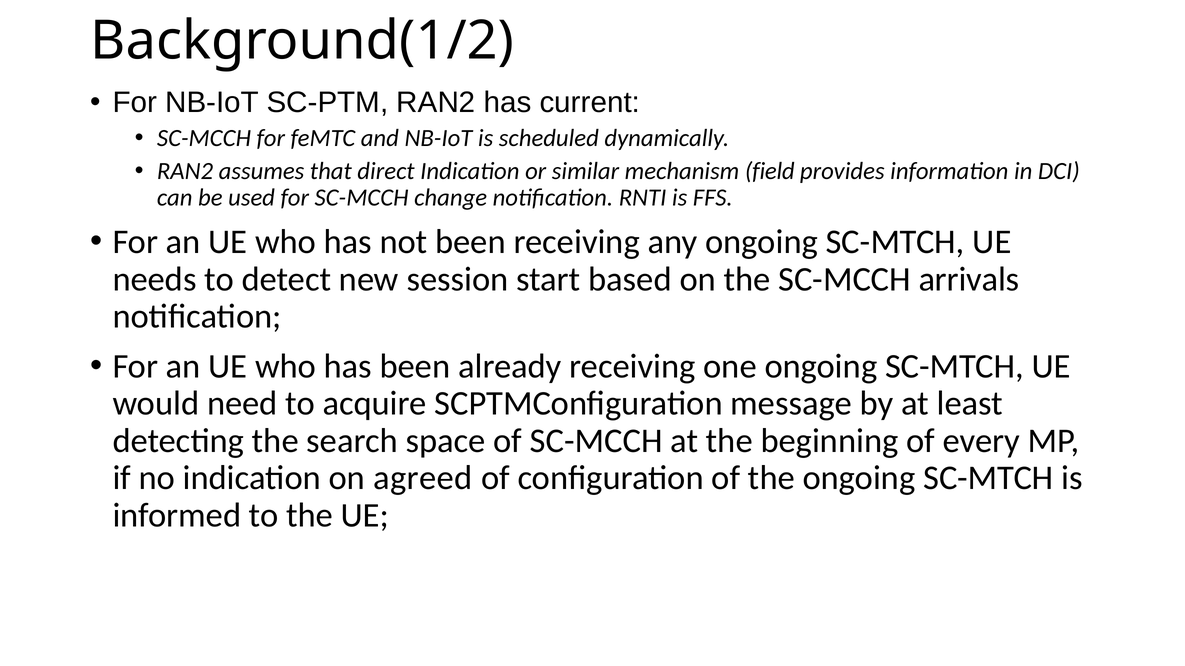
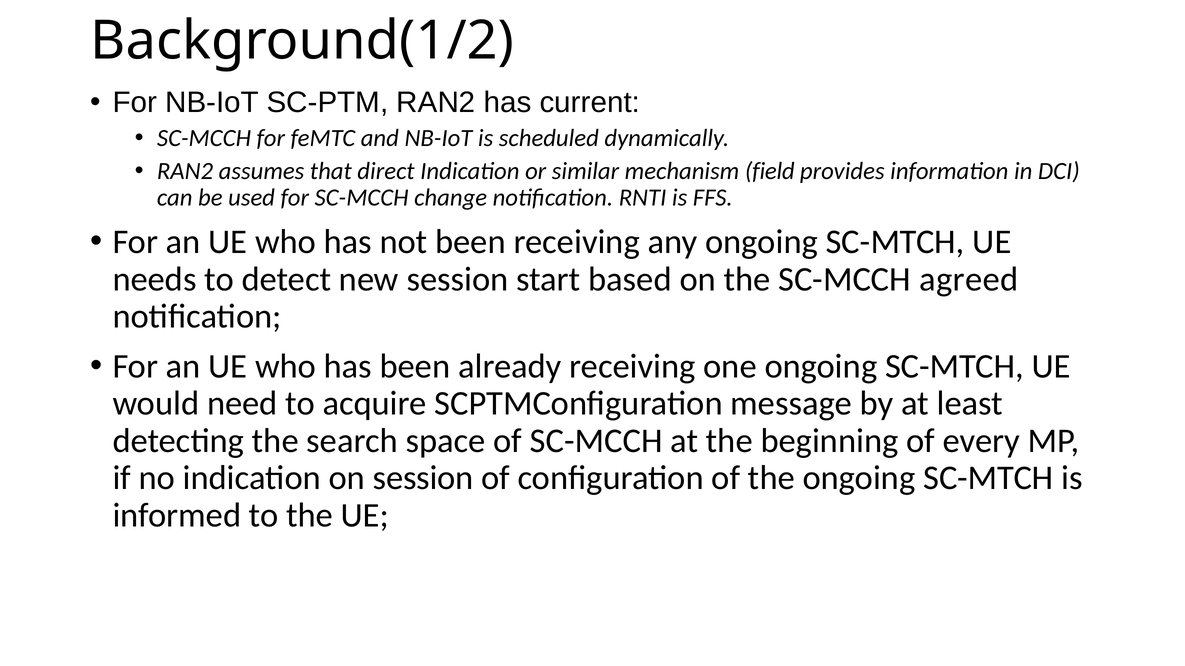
arrivals: arrivals -> agreed (969, 279)
on agreed: agreed -> session (423, 478)
